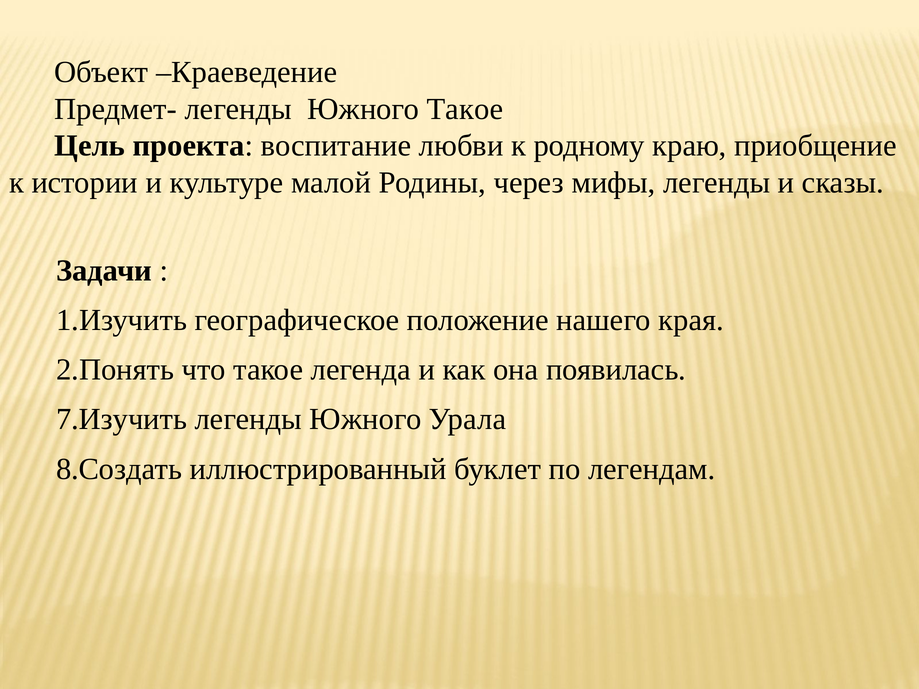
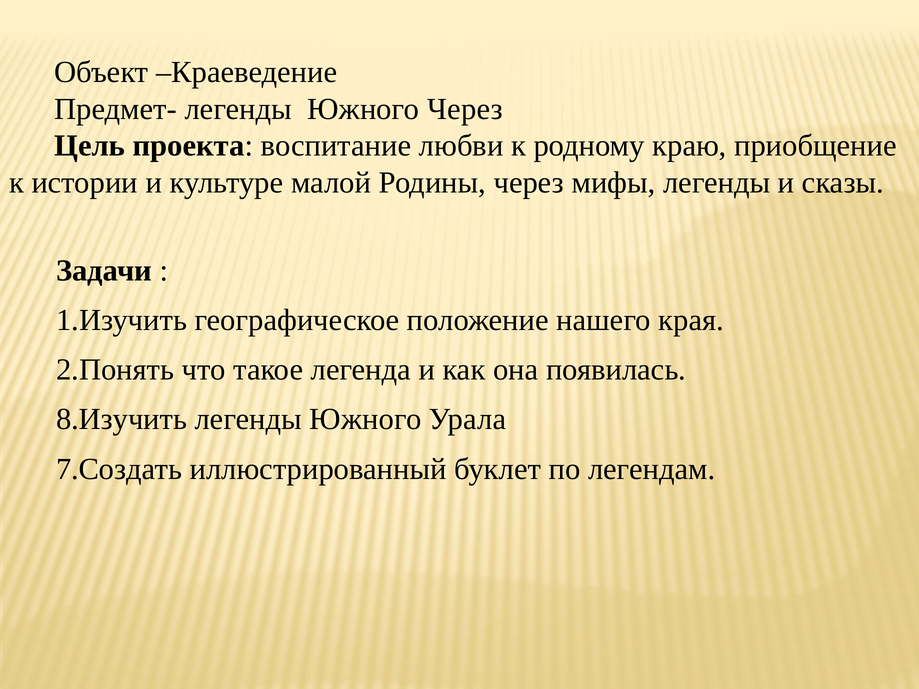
Южного Такое: Такое -> Через (465, 109)
7.Изучить: 7.Изучить -> 8.Изучить (122, 420)
8.Создать: 8.Создать -> 7.Создать (119, 469)
